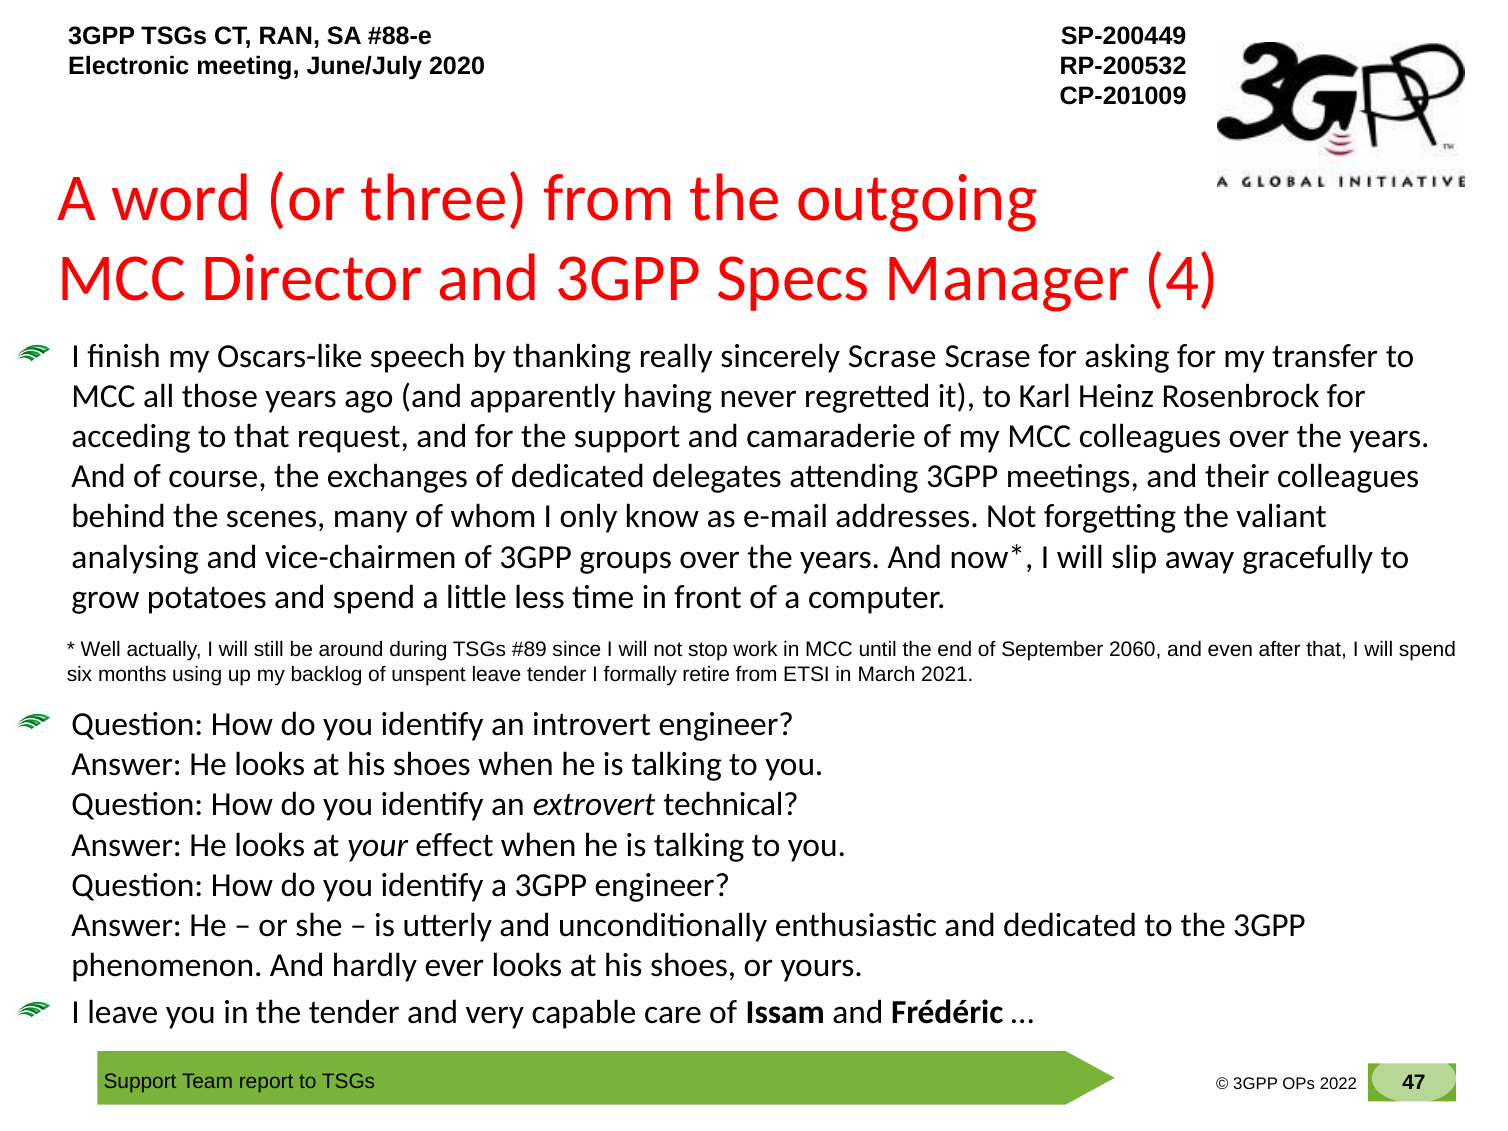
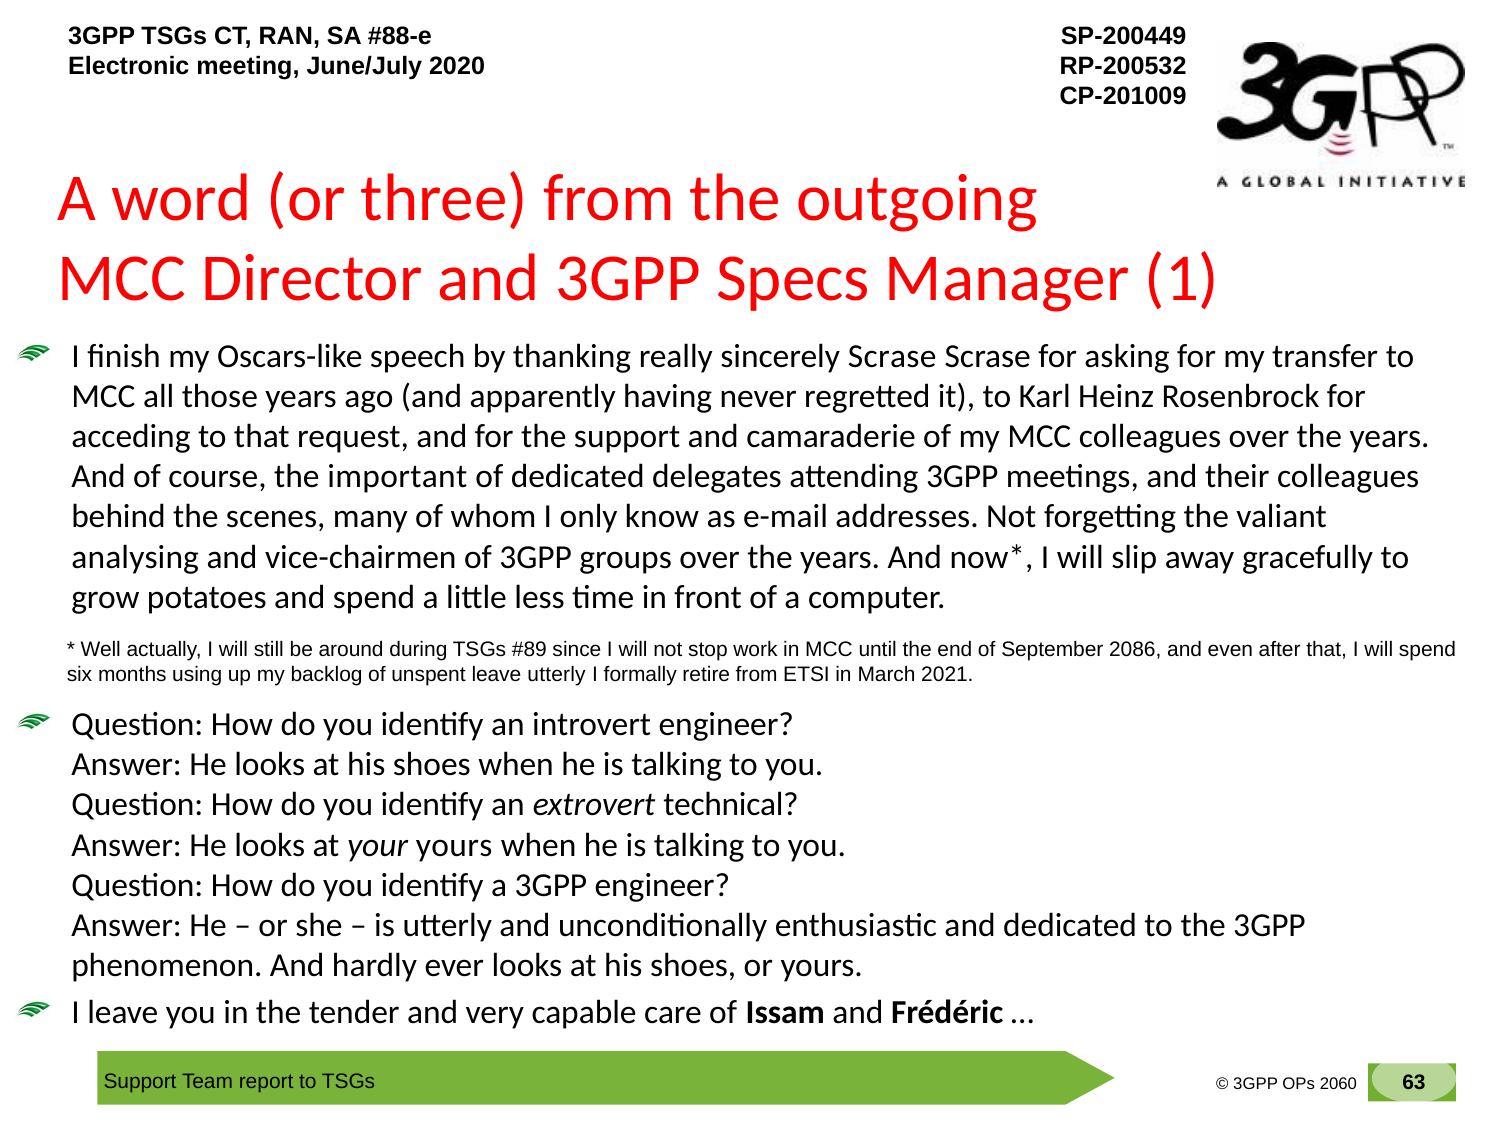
4: 4 -> 1 (1182, 279)
exchanges: exchanges -> important (397, 477)
2060: 2060 -> 2086 (1135, 650)
leave tender: tender -> utterly (557, 675)
your effect: effect -> yours (454, 845)
47: 47 -> 63 (1414, 1083)
2022: 2022 -> 2060 (1338, 1084)
